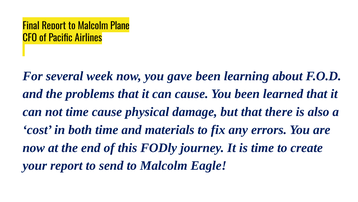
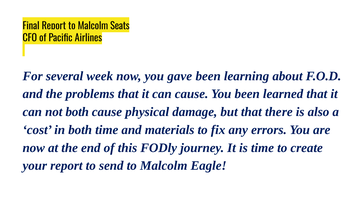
Plane: Plane -> Seats (120, 26)
not time: time -> both (77, 112)
